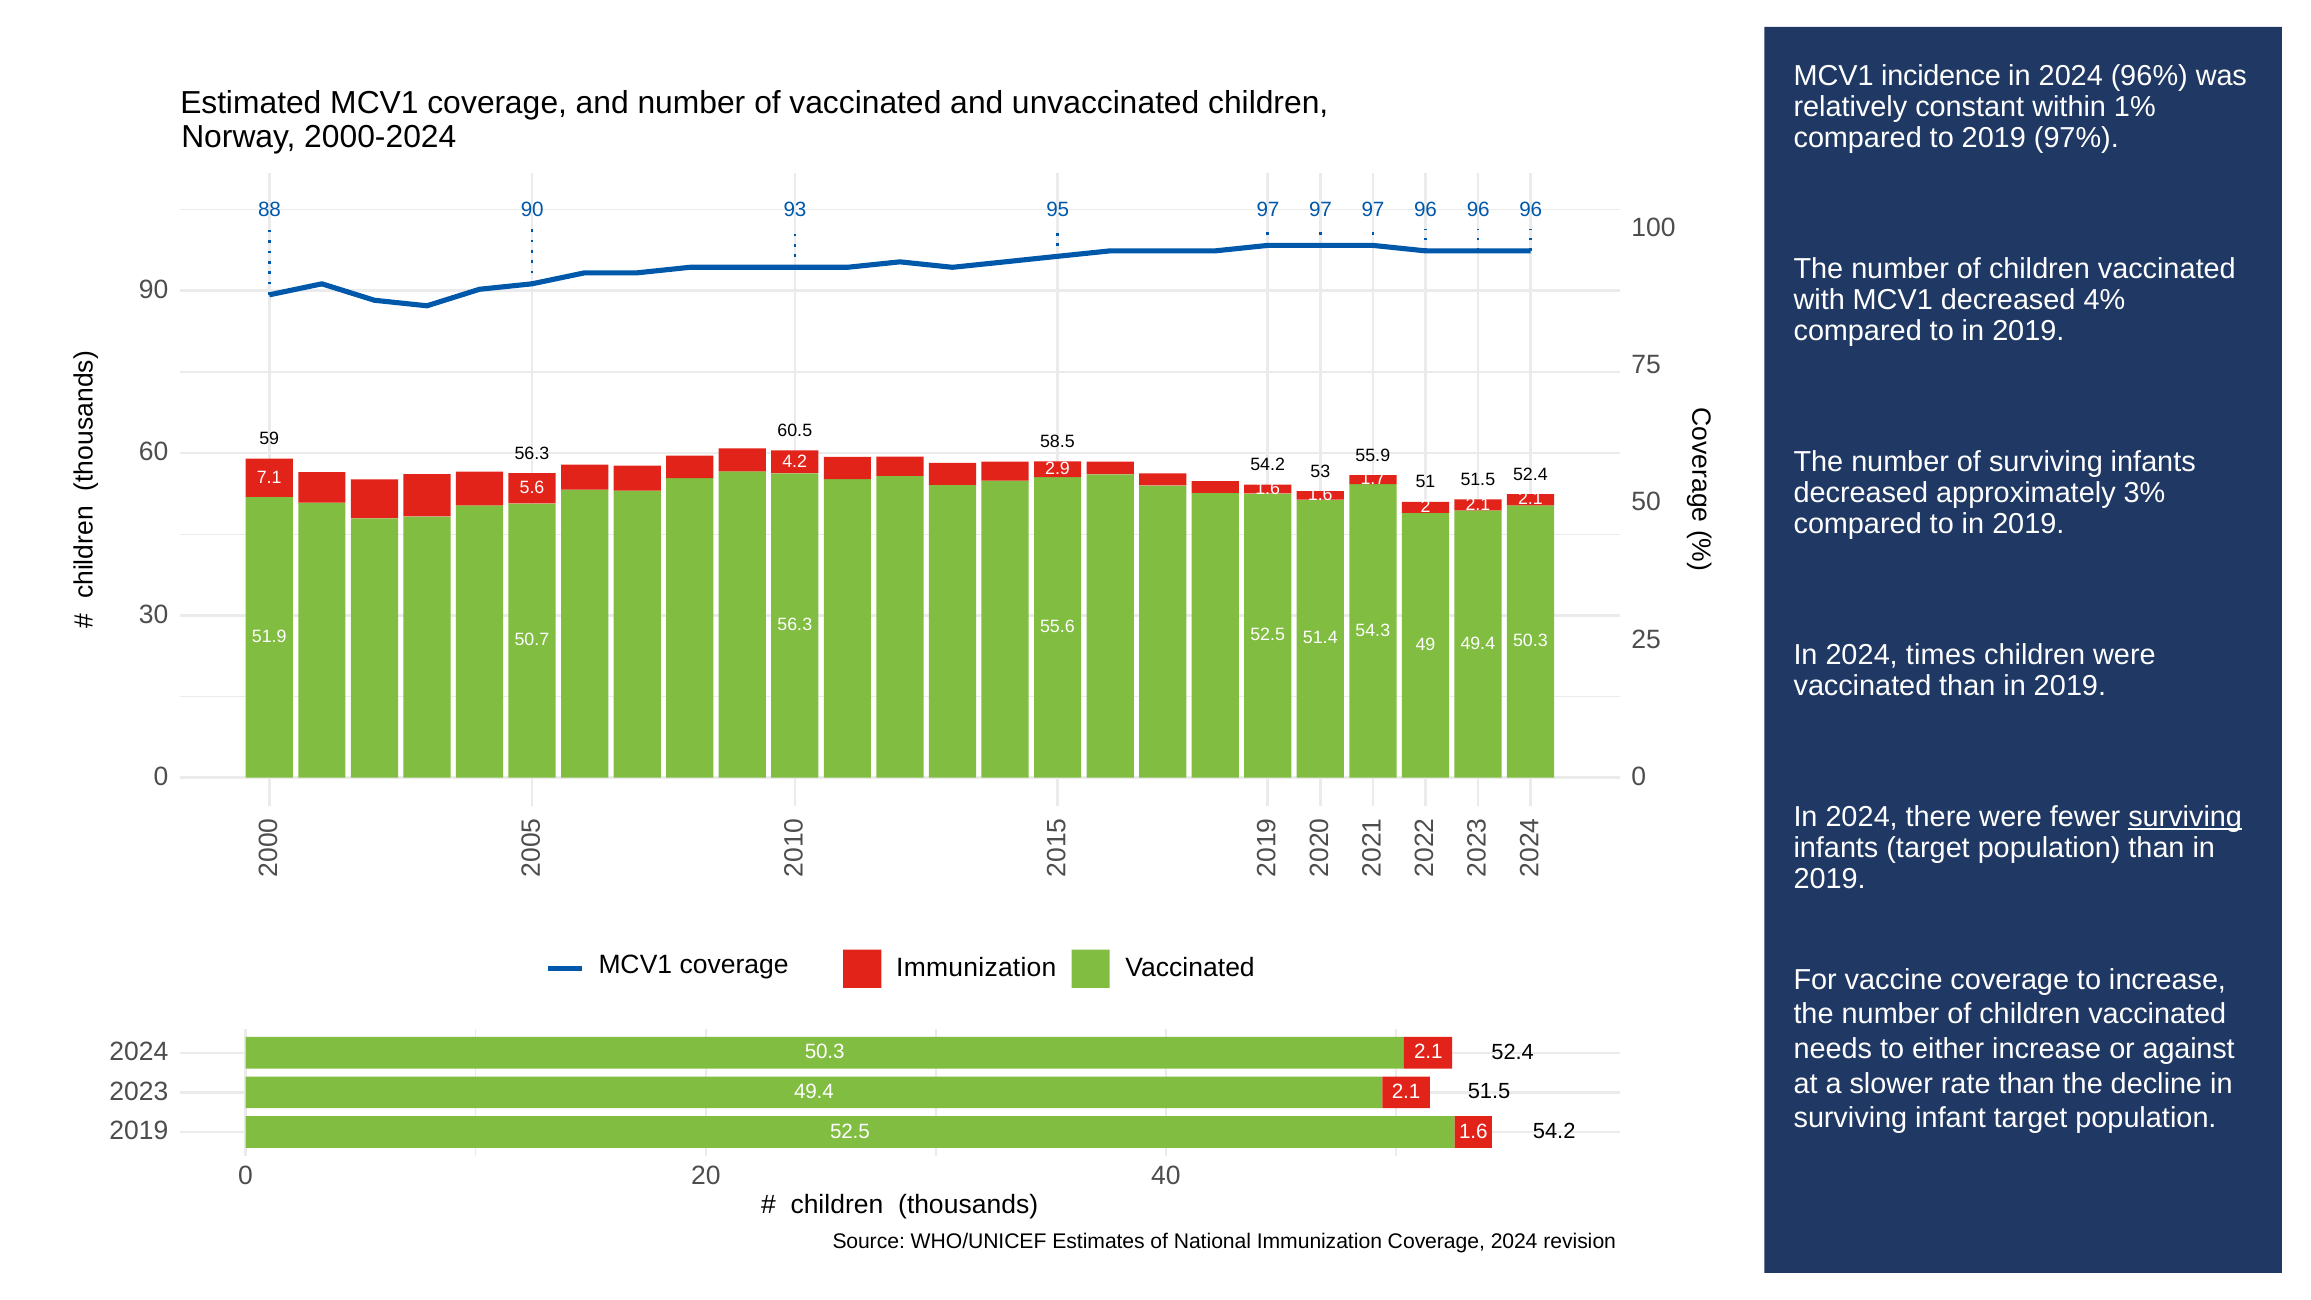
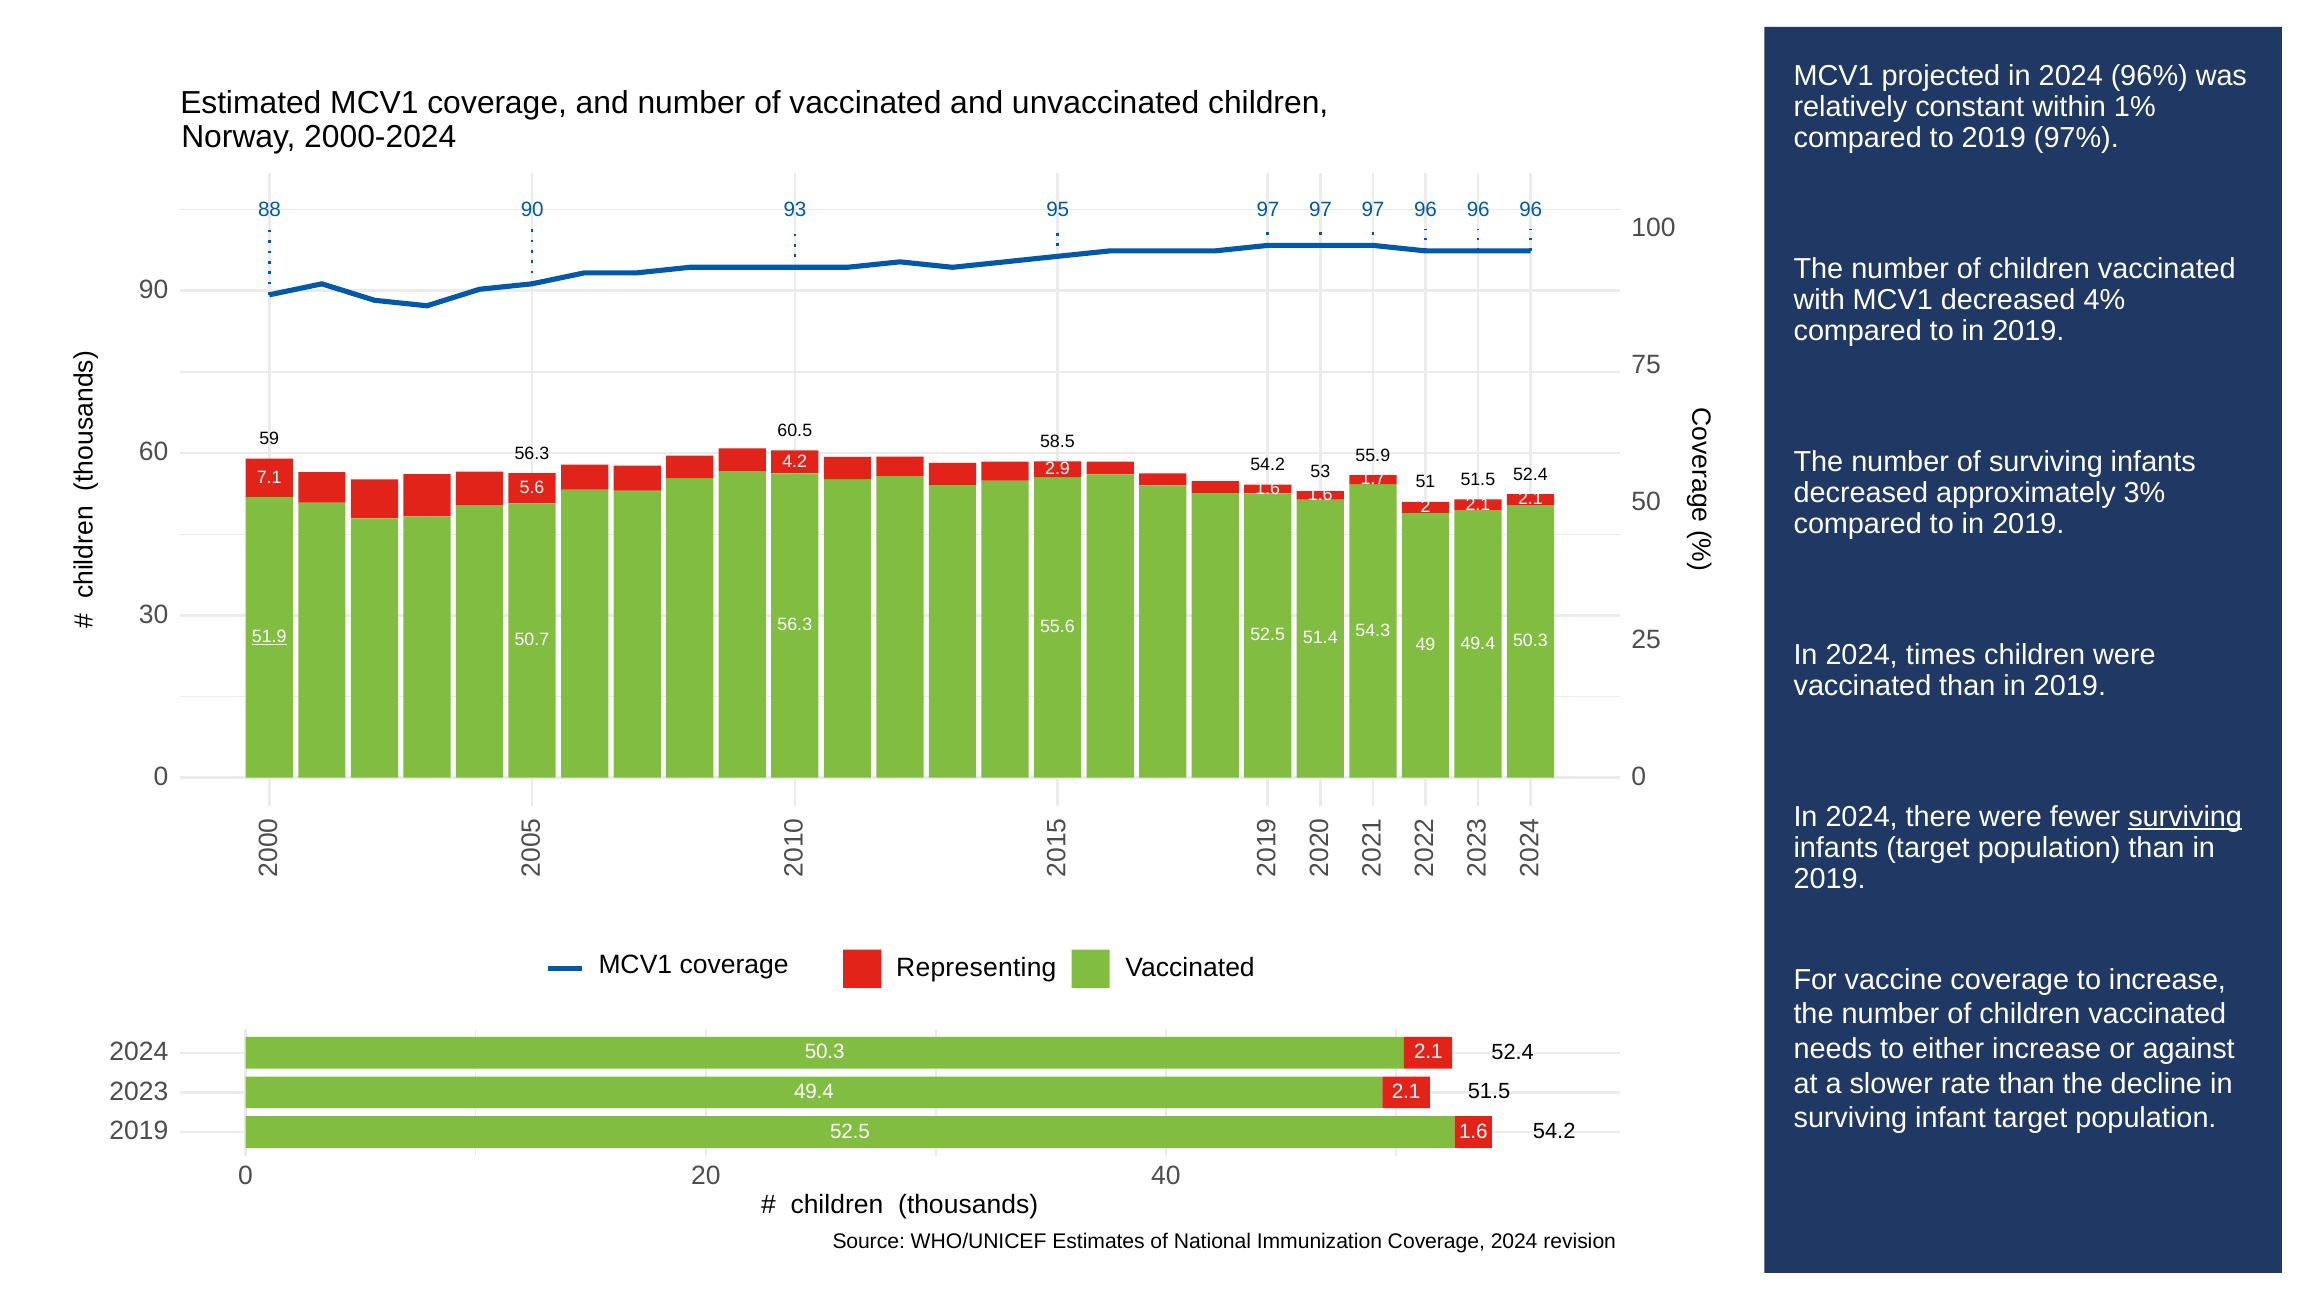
incidence: incidence -> projected (1941, 76)
51.9 underline: none -> present (269, 637)
coverage Immunization: Immunization -> Representing (976, 968)
